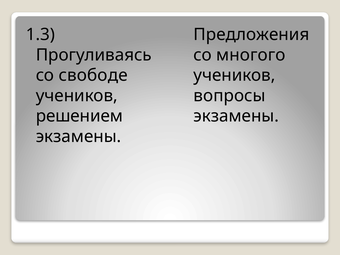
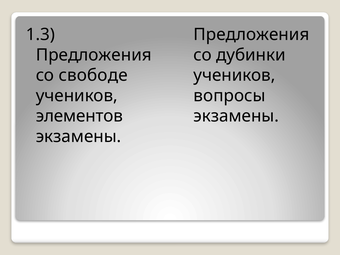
Прогуливаясь: Прогуливаясь -> Предложения (94, 55)
многого: многого -> дубинки (251, 55)
решением: решением -> элементов (79, 116)
